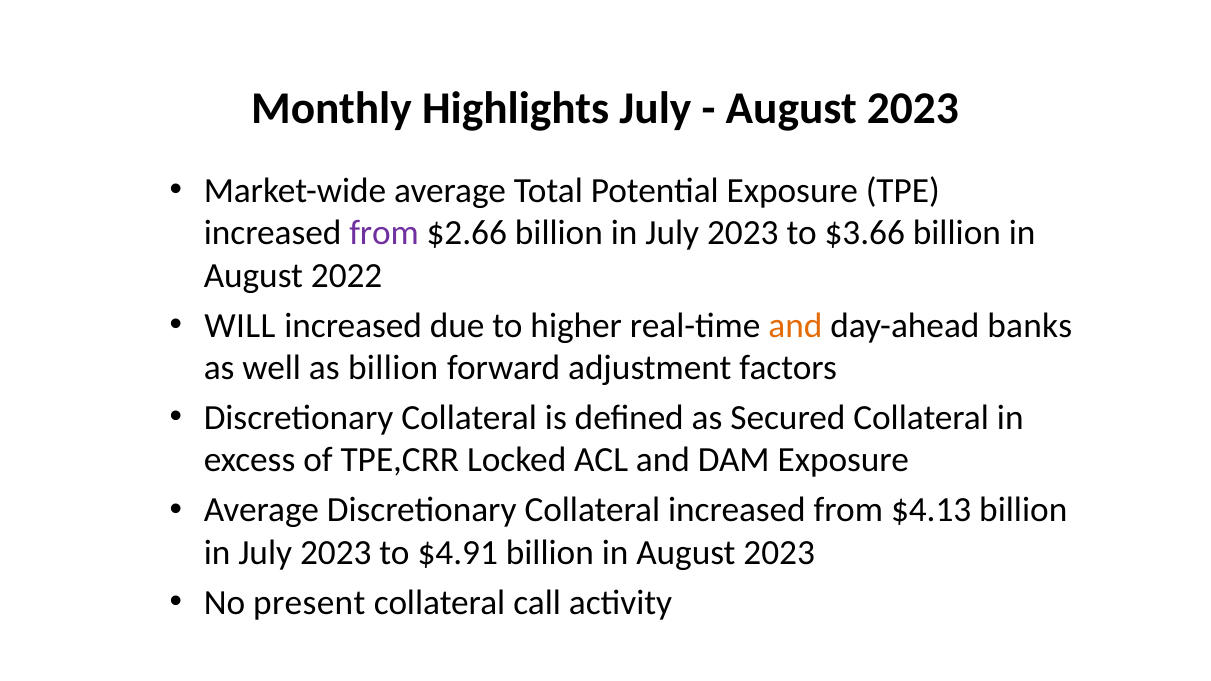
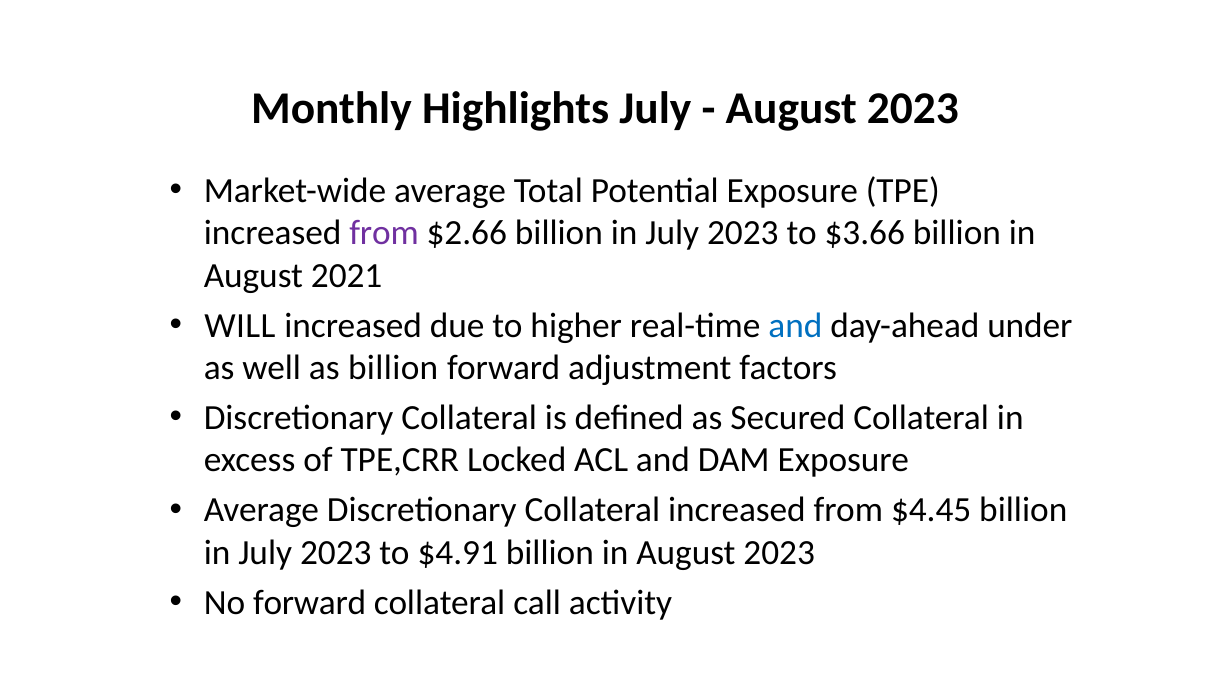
2022: 2022 -> 2021 (347, 276)
and colour: orange -> blue (795, 326)
banks: banks -> under (1030, 326)
$4.13: $4.13 -> $4.45 (931, 510)
No present: present -> forward (310, 603)
